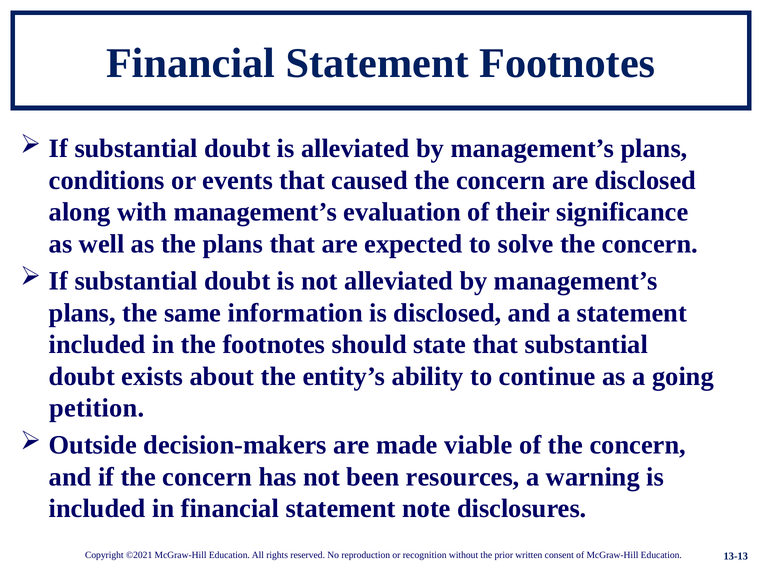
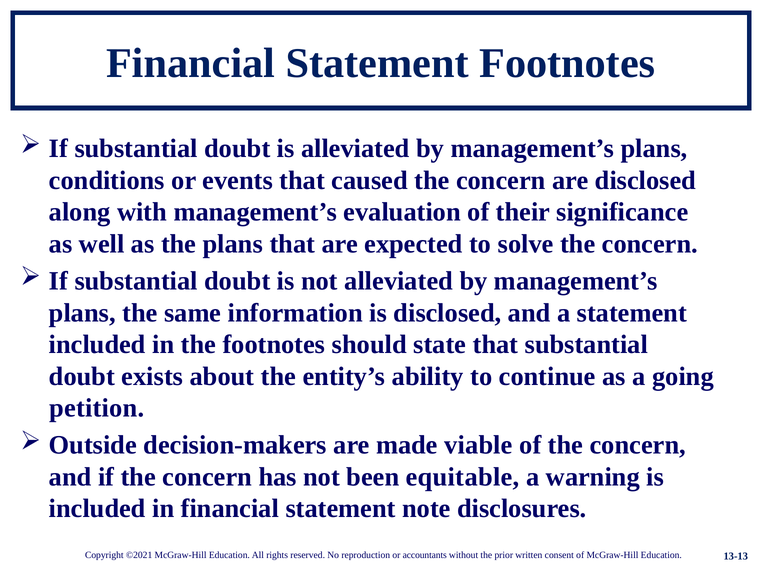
resources: resources -> equitable (463, 476)
recognition: recognition -> accountants (425, 555)
